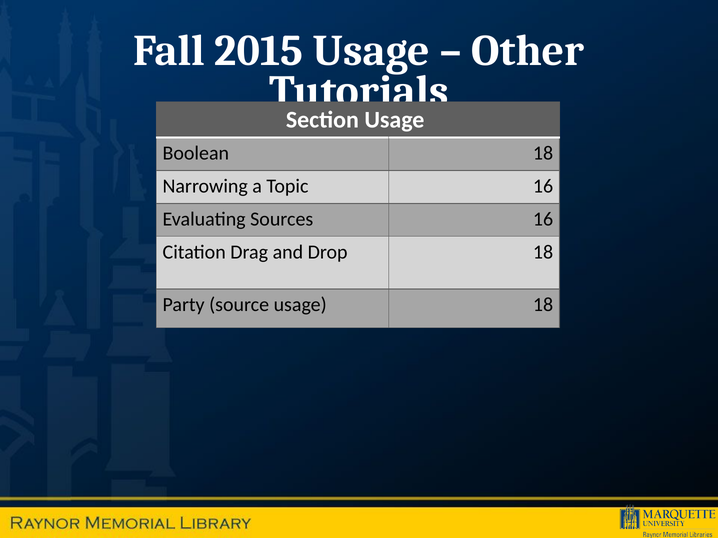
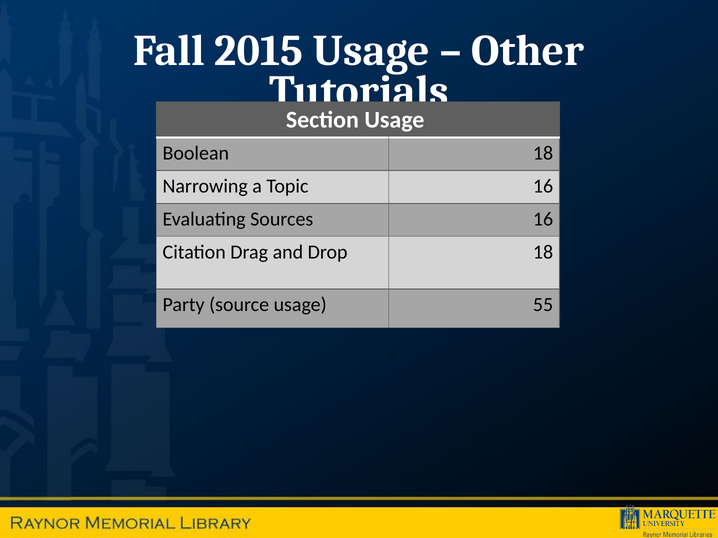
usage 18: 18 -> 55 (543, 305)
